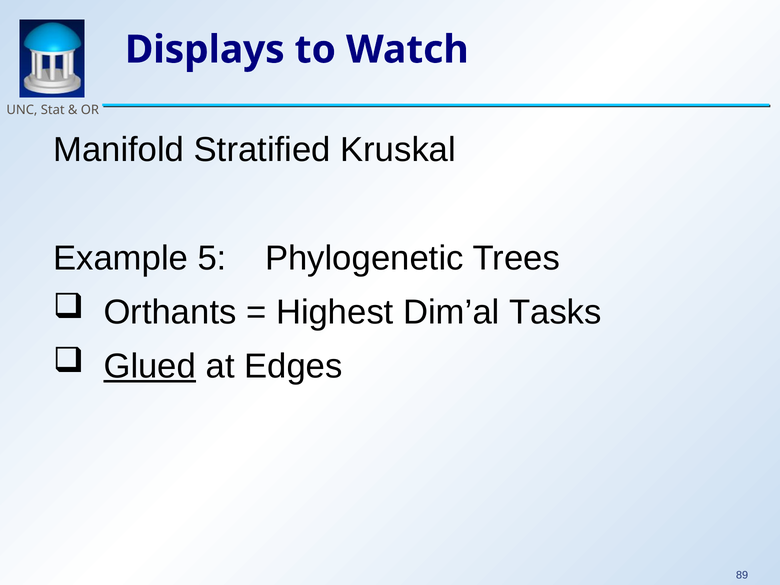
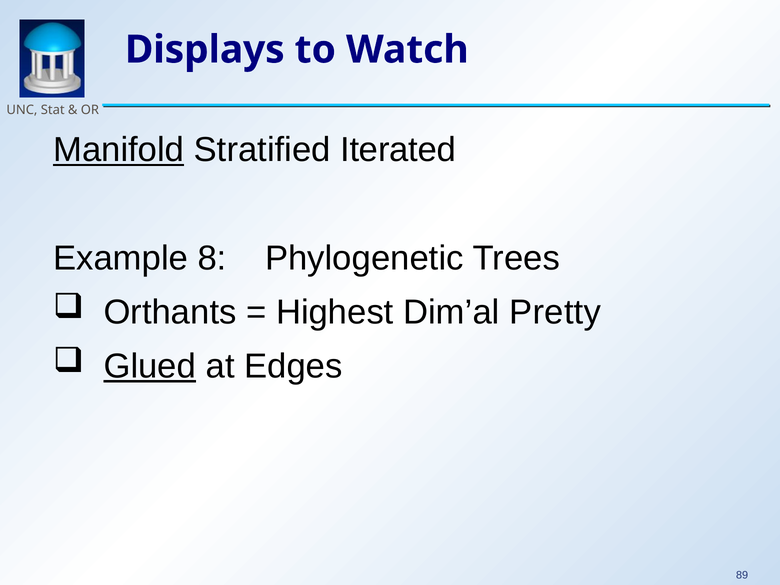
Manifold underline: none -> present (119, 150)
Kruskal: Kruskal -> Iterated (398, 150)
5: 5 -> 8 (212, 258)
Tasks: Tasks -> Pretty (555, 312)
